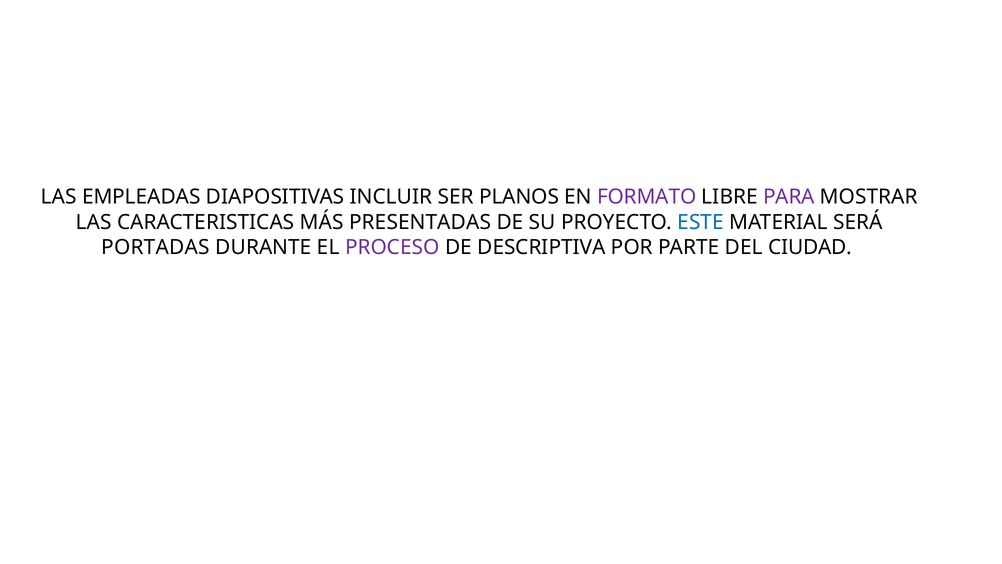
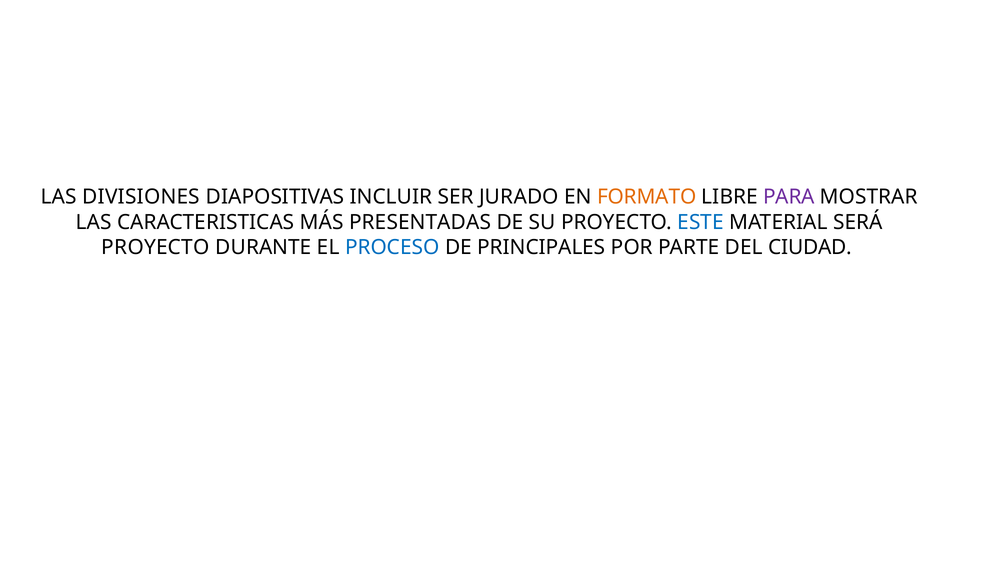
EMPLEADAS: EMPLEADAS -> DIVISIONES (141, 197)
PLANOS: PLANOS -> JURADO (519, 197)
FORMATO colour: purple -> orange (647, 197)
PORTADAS: PORTADAS -> PROYECTO (155, 247)
PROCESO colour: purple -> blue (392, 247)
DESCRIPTIVA: DESCRIPTIVA -> PRINCIPALES (541, 247)
